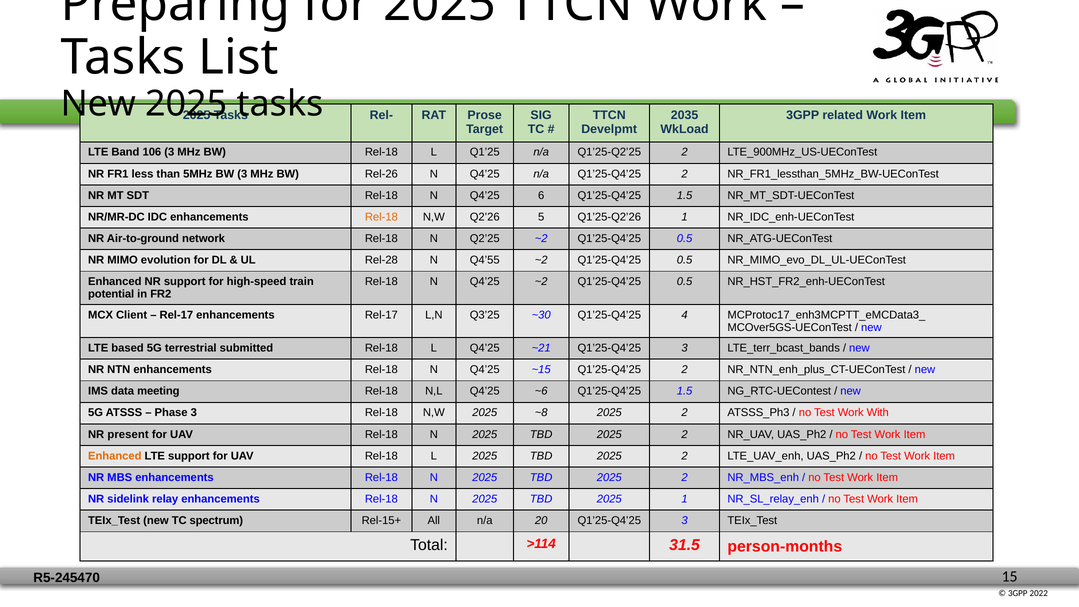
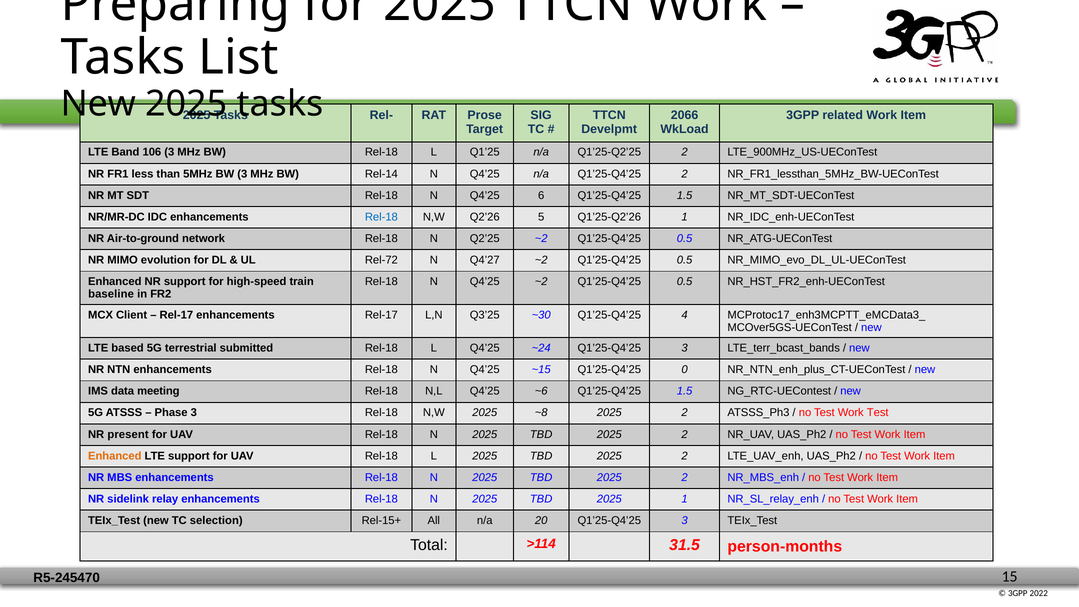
2035: 2035 -> 2066 (685, 115)
Rel-26: Rel-26 -> Rel-14 (381, 174)
Rel-18 colour: orange -> blue (381, 217)
Rel-28: Rel-28 -> Rel-72 (381, 260)
Q4’55: Q4’55 -> Q4’27 (485, 260)
potential: potential -> baseline (111, 294)
~21: ~21 -> ~24 (541, 348)
~15 Q1’25-Q4’25 2: 2 -> 0 (685, 370)
Work With: With -> Test (878, 413)
spectrum: spectrum -> selection (216, 521)
